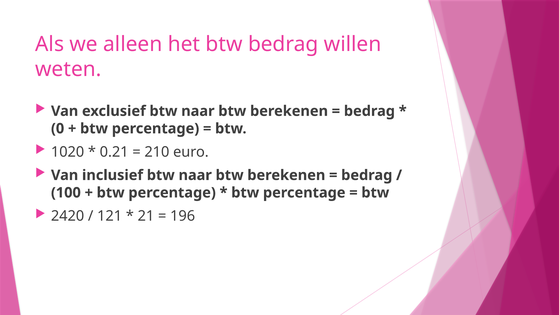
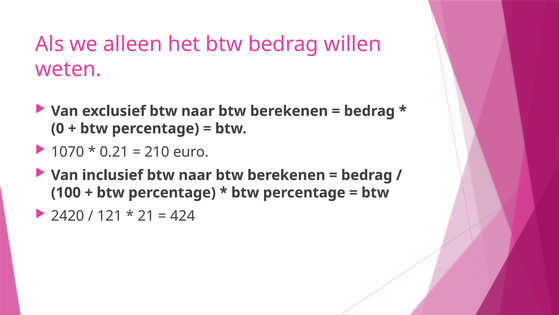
1020: 1020 -> 1070 (68, 152)
196: 196 -> 424 (183, 216)
